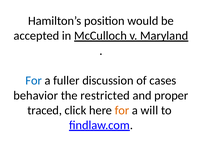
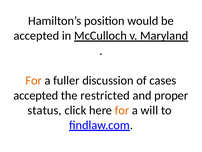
For colour: blue -> orange (34, 80)
behavior: behavior -> accepted (36, 95)
traced: traced -> status (45, 110)
